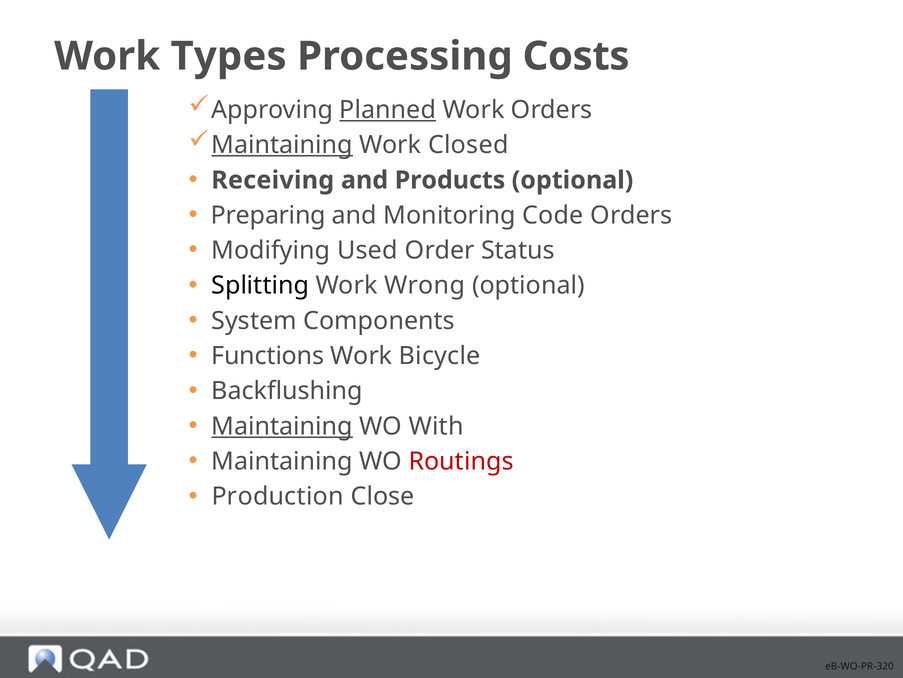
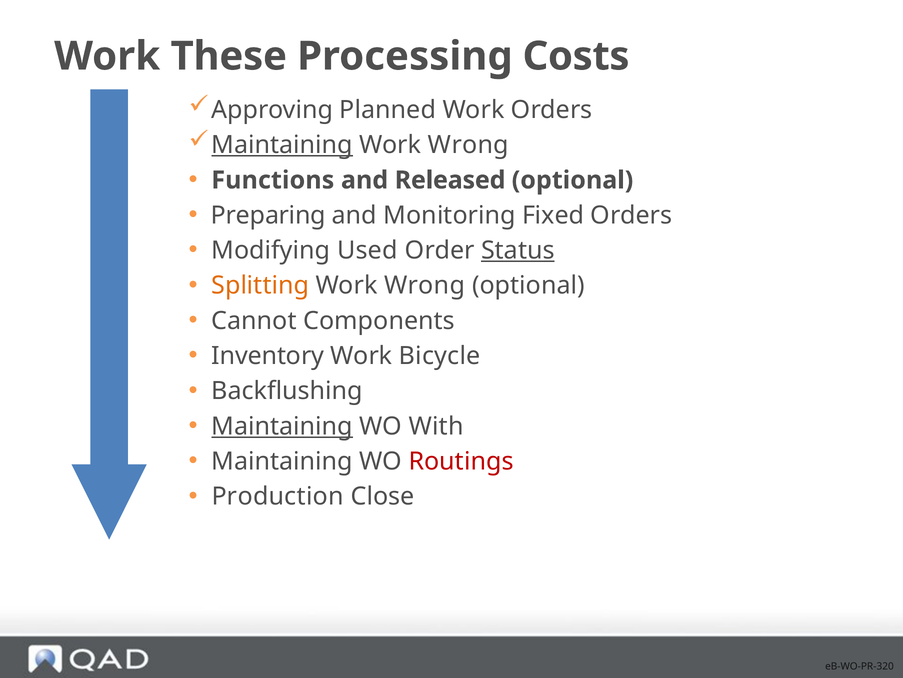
Types: Types -> These (229, 56)
Planned underline: present -> none (388, 110)
Closed: Closed -> Wrong (468, 145)
Receiving: Receiving -> Functions (273, 180)
Products: Products -> Released (450, 180)
Code: Code -> Fixed (553, 215)
Status underline: none -> present (518, 250)
Splitting colour: black -> orange (260, 285)
System: System -> Cannot (254, 320)
Functions: Functions -> Inventory (268, 356)
